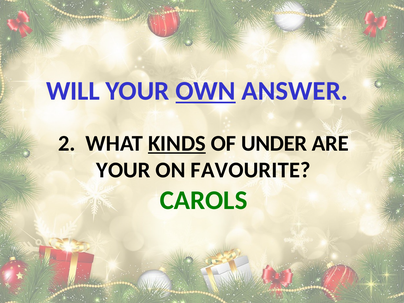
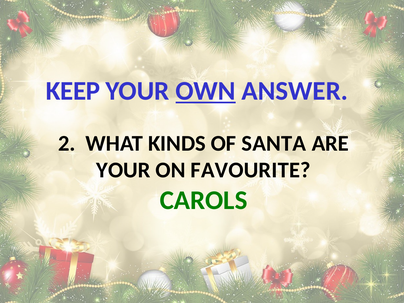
WILL: WILL -> KEEP (73, 91)
KINDS underline: present -> none (177, 143)
UNDER: UNDER -> SANTA (274, 143)
